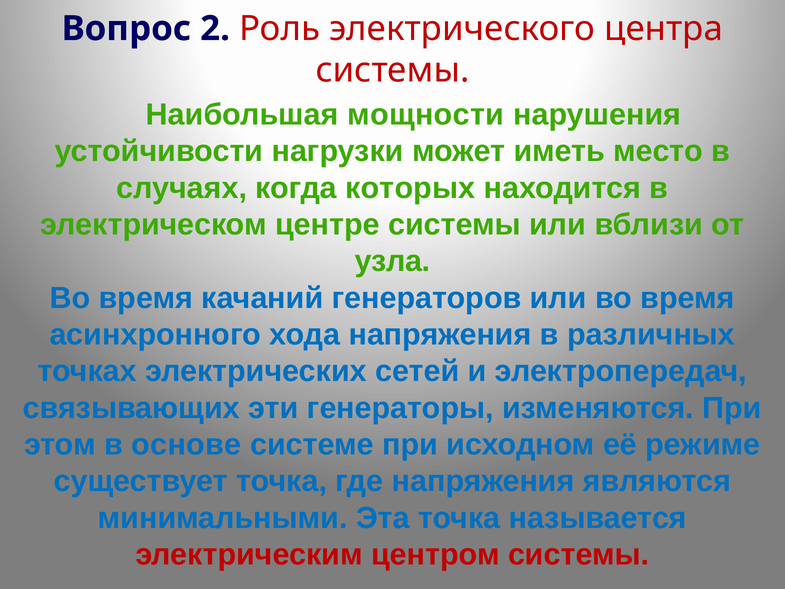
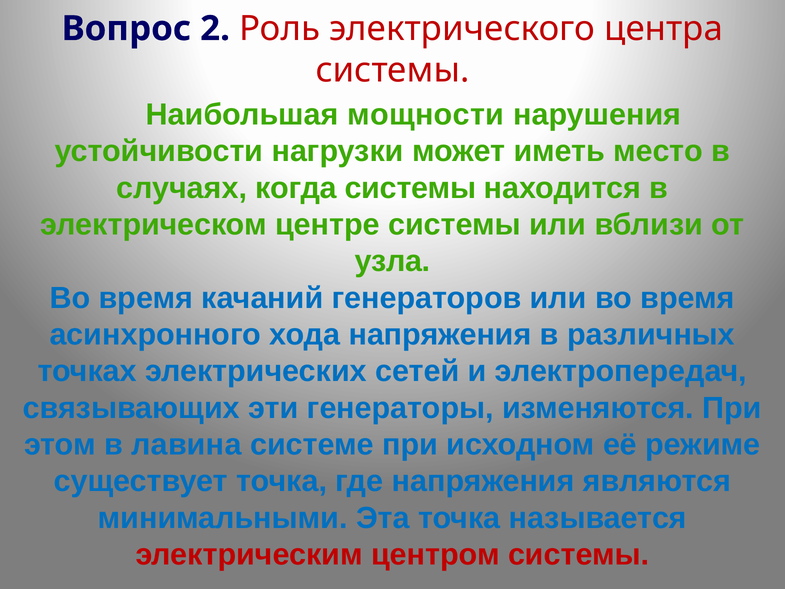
когда которых: которых -> системы (411, 188)
основе: основе -> лавина (186, 445)
